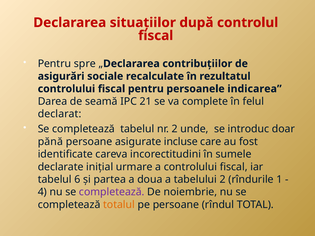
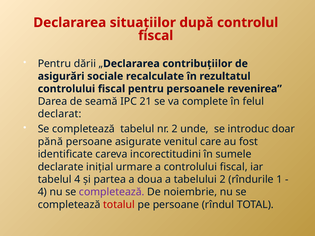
spre: spre -> dării (85, 64)
indicarea: indicarea -> revenirea (255, 89)
incluse: incluse -> venitul (181, 142)
tabelul 6: 6 -> 4 (77, 180)
totalul colour: orange -> red (119, 205)
